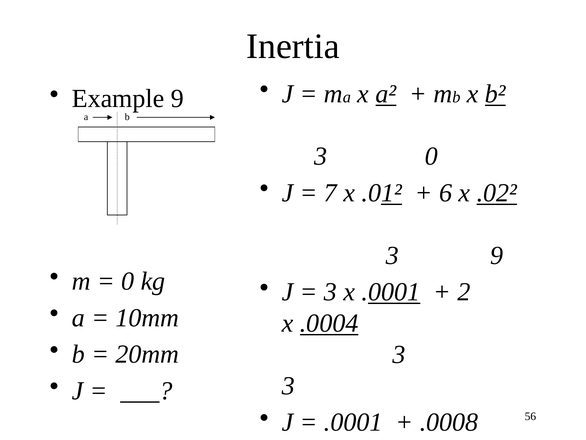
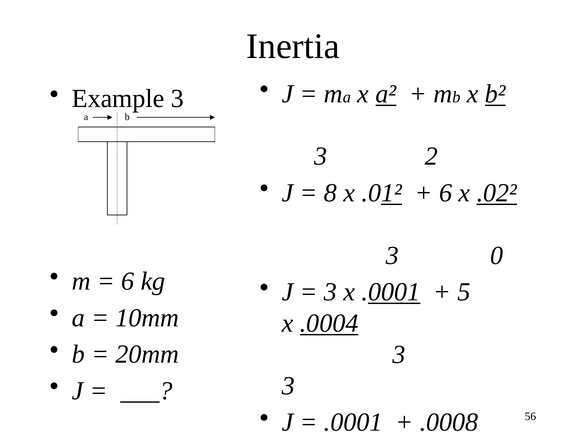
Example 9: 9 -> 3 (177, 99)
3 0: 0 -> 2 (431, 156)
7: 7 -> 8 (330, 193)
3 9: 9 -> 0 (497, 255)
0: 0 -> 6 (128, 281)
2: 2 -> 5 (464, 292)
